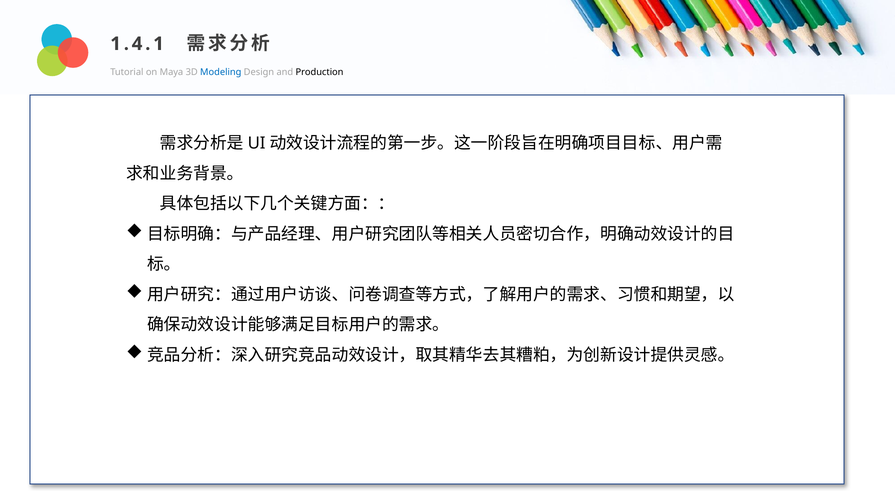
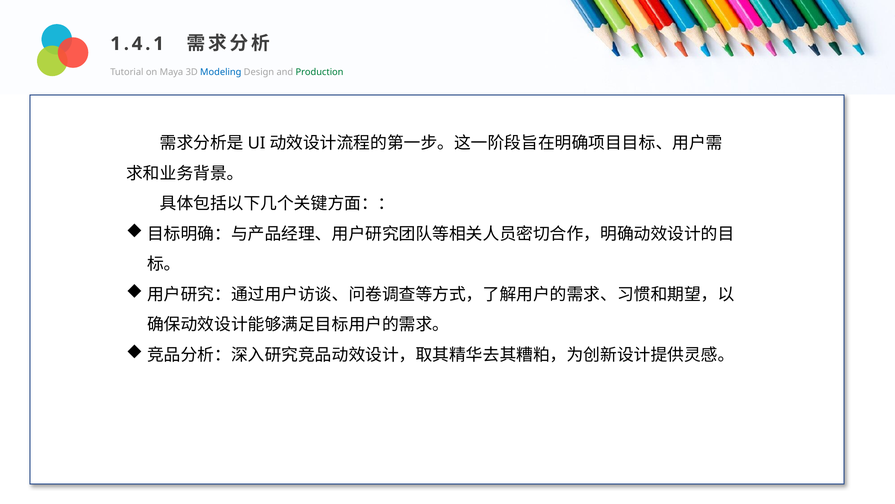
Production colour: black -> green (320, 72)
